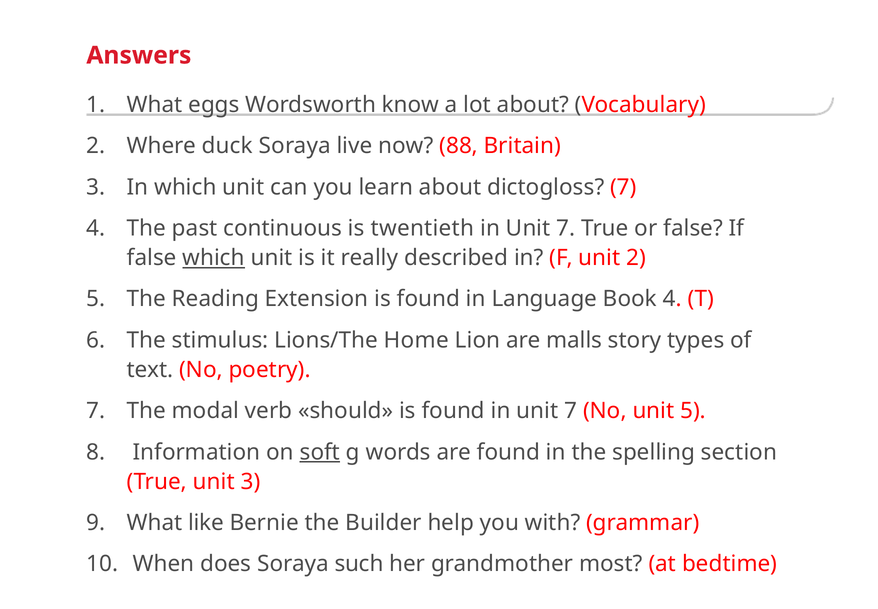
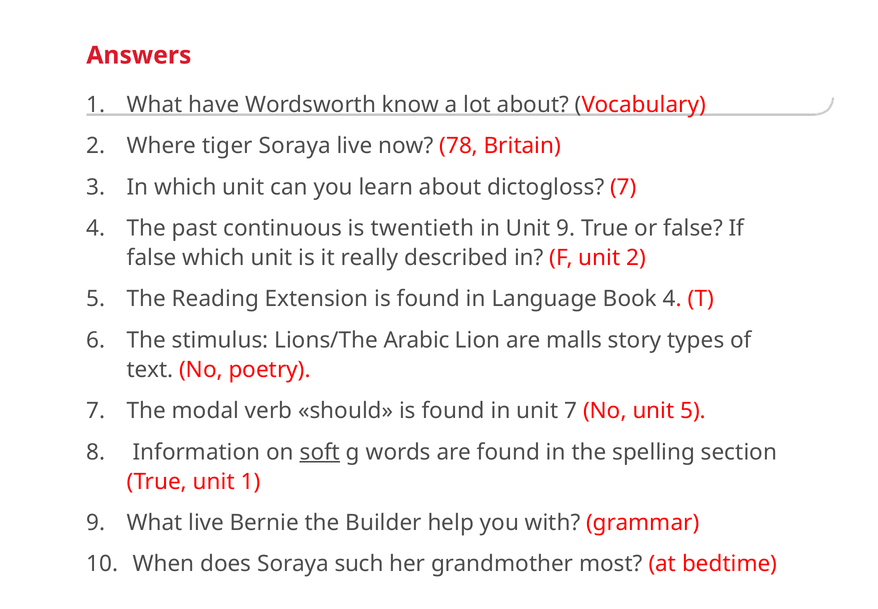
eggs: eggs -> have (214, 105)
duck: duck -> tiger (227, 146)
88: 88 -> 78 (459, 146)
7: 7 -> 9 (566, 228)
which underline: present -> none (214, 258)
Home: Home -> Arabic (417, 340)
unit 3: 3 -> 1 (251, 482)
What like: like -> live (206, 523)
